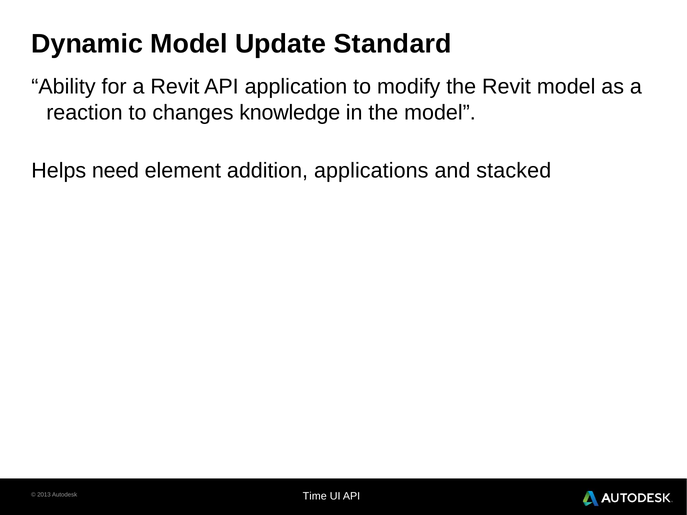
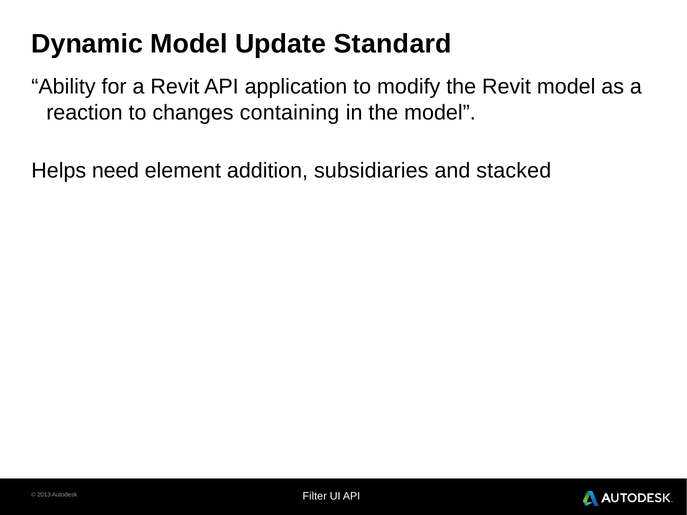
knowledge: knowledge -> containing (290, 113)
applications: applications -> subsidiaries (371, 171)
Time: Time -> Filter (315, 496)
